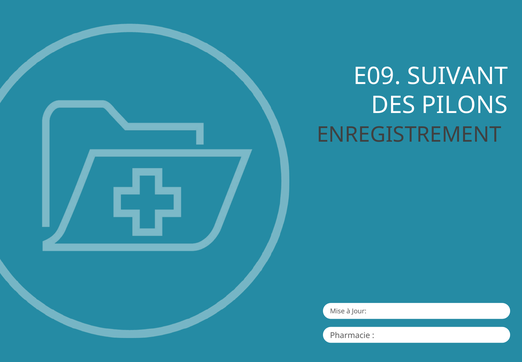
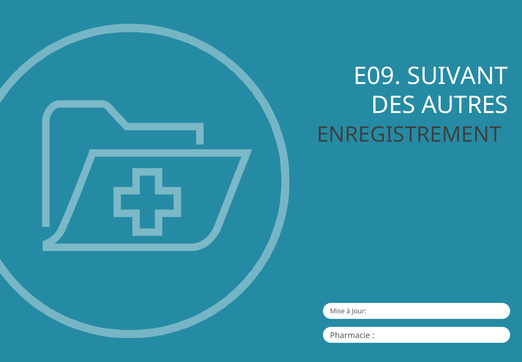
PILONS: PILONS -> AUTRES (465, 105)
